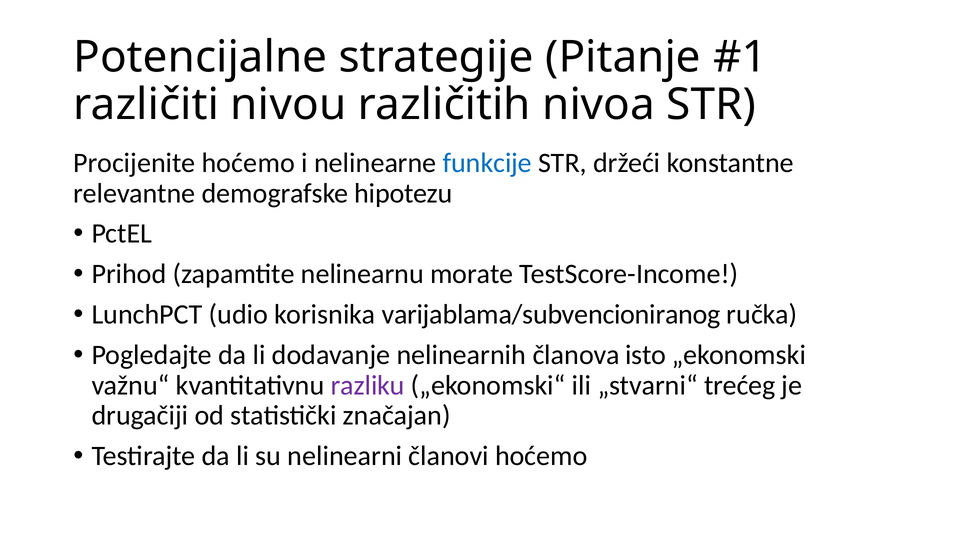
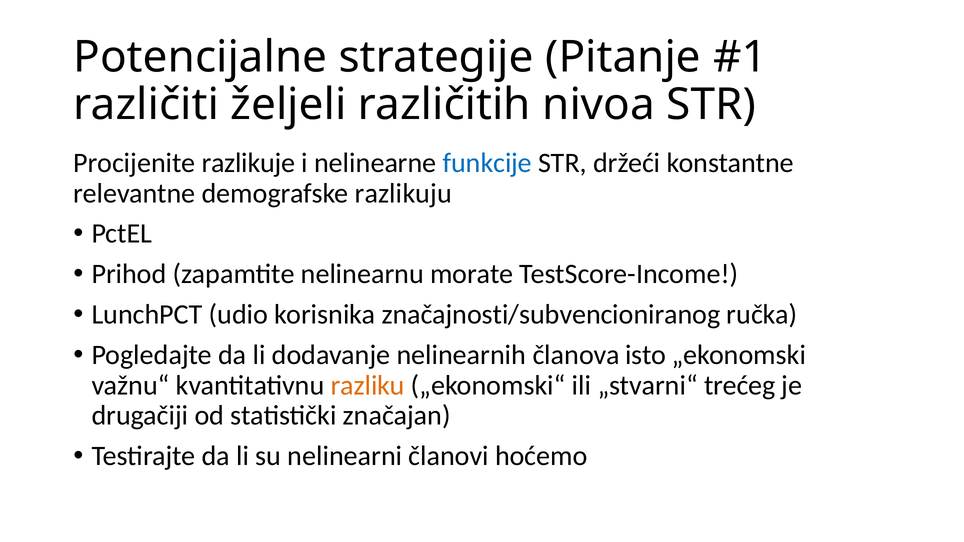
nivou: nivou -> željeli (288, 105)
Procijenite hoćemo: hoćemo -> razlikuje (248, 163)
hipotezu: hipotezu -> razlikuju (403, 193)
varijablama/subvencioniranog: varijablama/subvencioniranog -> značajnosti/subvencioniranog (551, 315)
razliku colour: purple -> orange (368, 385)
